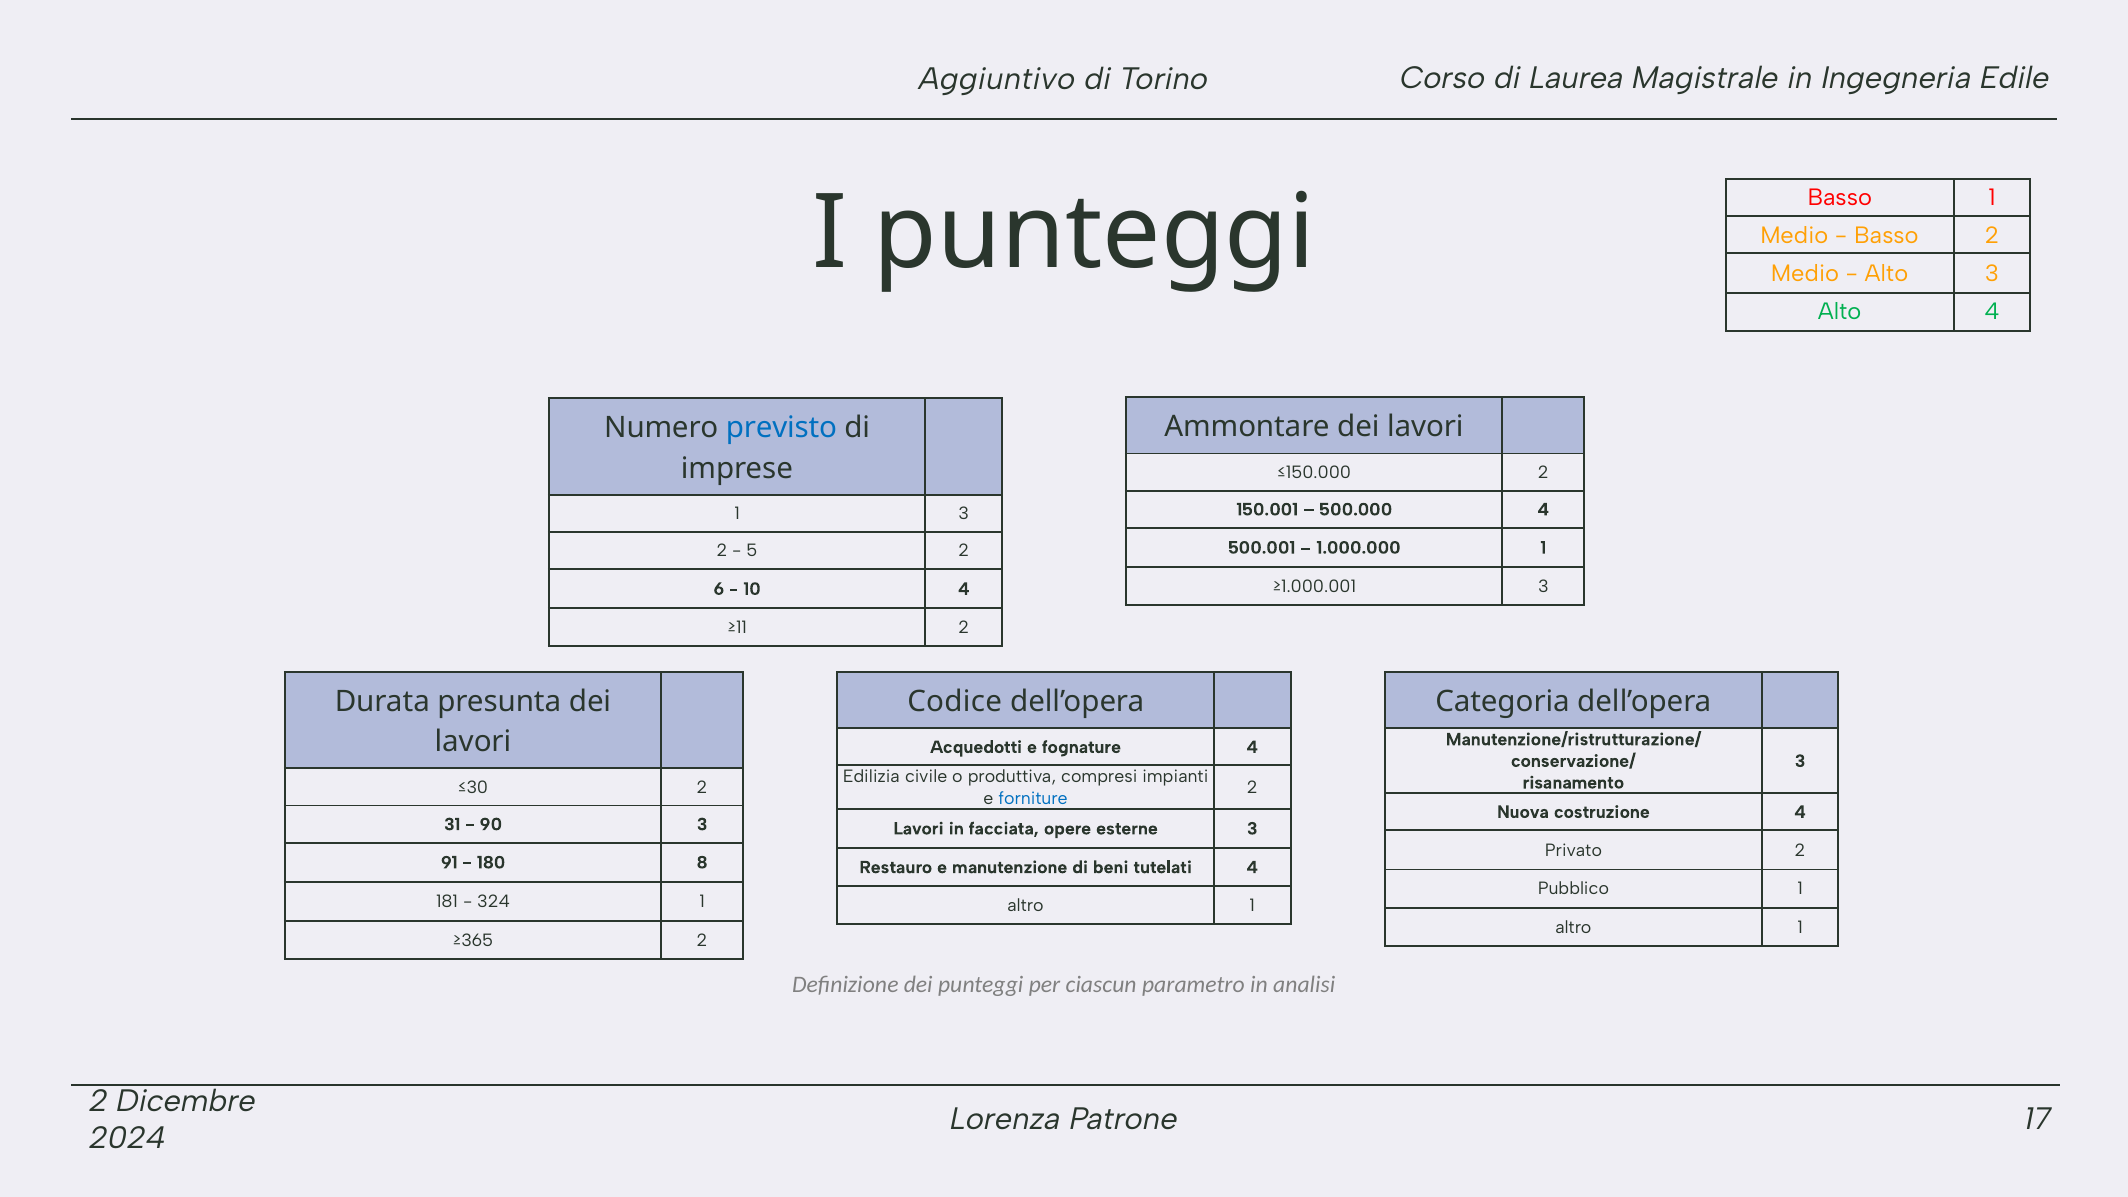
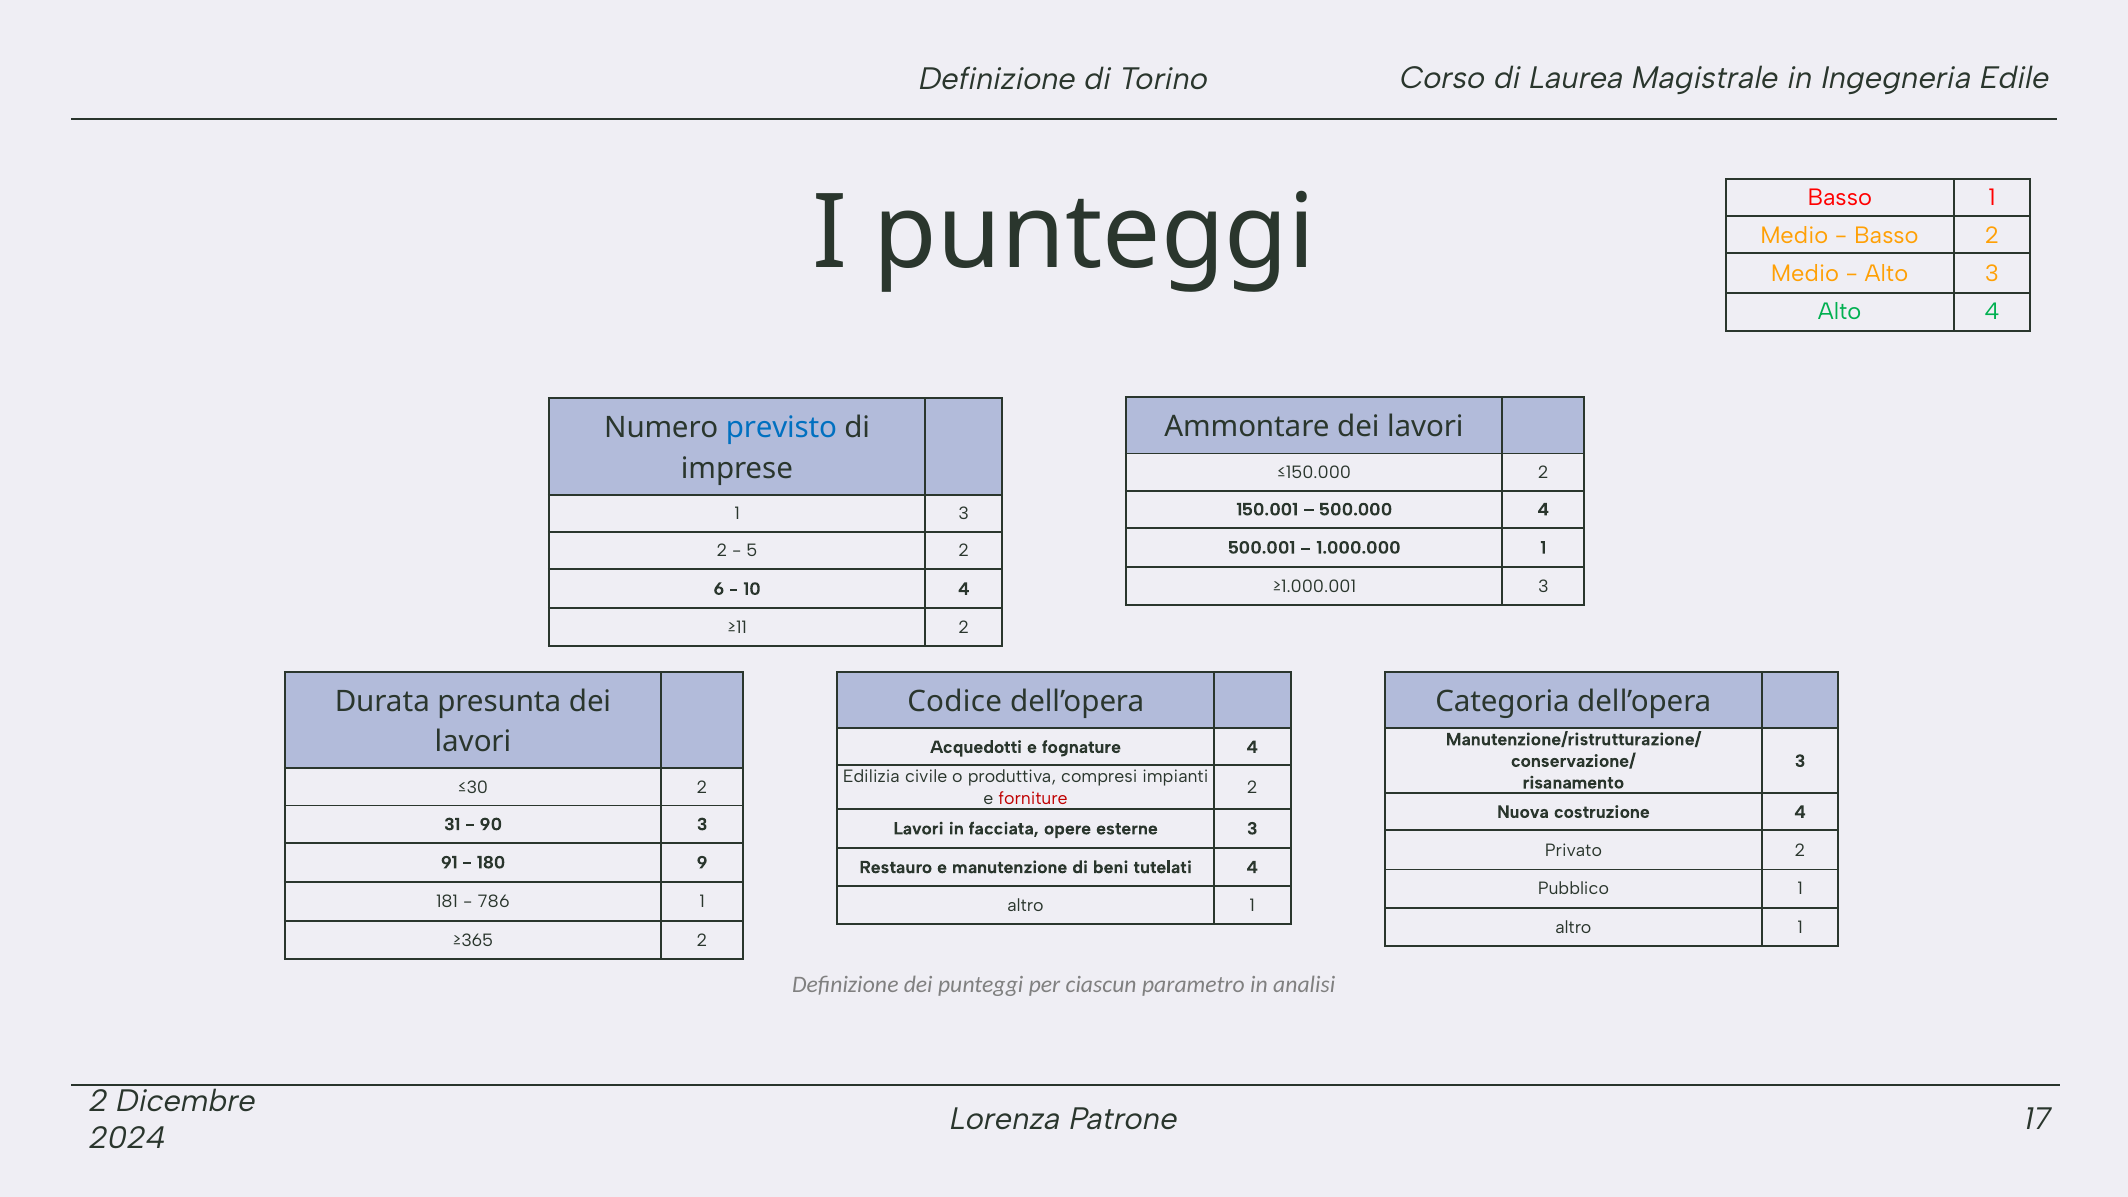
Aggiuntivo: Aggiuntivo -> Definizione (997, 79)
forniture colour: blue -> red (1033, 798)
8: 8 -> 9 (702, 863)
324: 324 -> 786 (494, 902)
